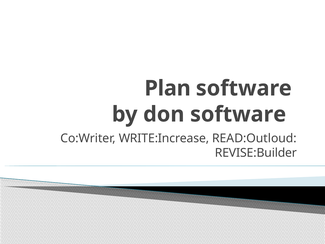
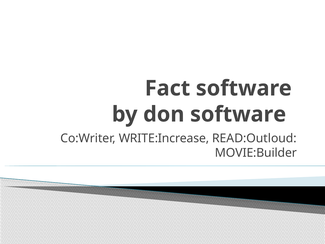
Plan: Plan -> Fact (167, 88)
REVISE:Builder: REVISE:Builder -> MOVIE:Builder (256, 153)
